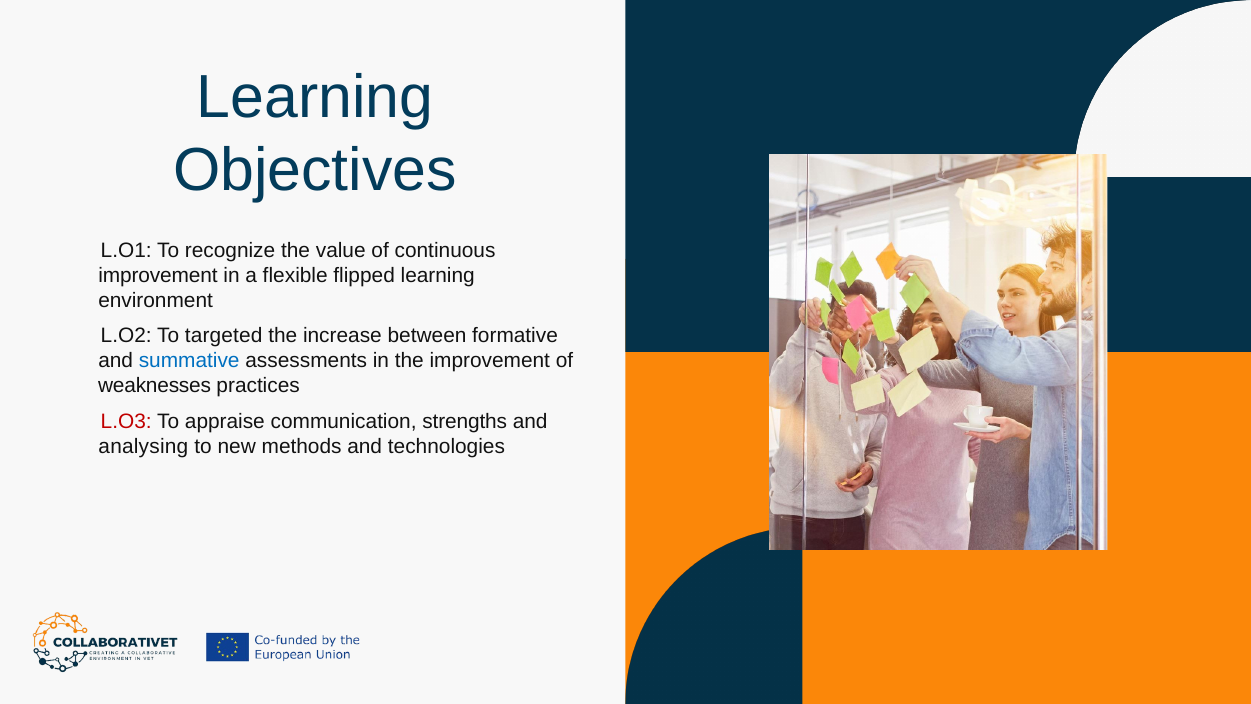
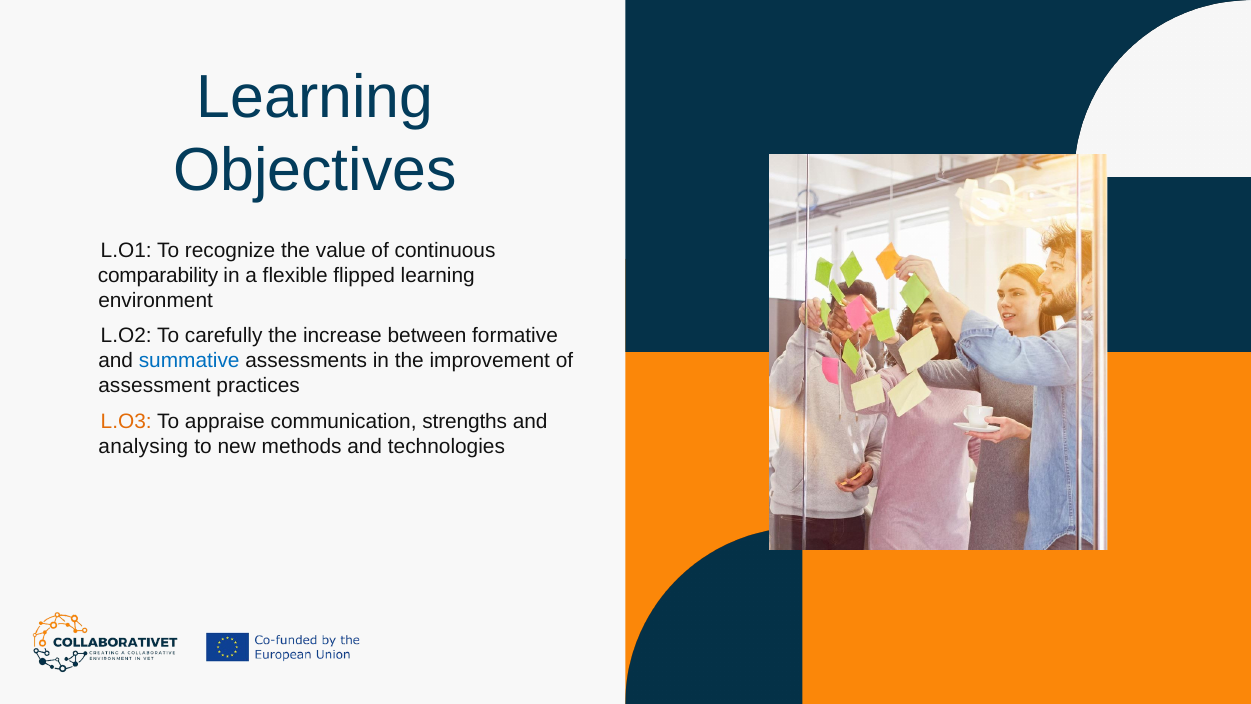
improvement: improvement -> comparability (158, 275)
targeted: targeted -> carefully (224, 336)
weaknesses: weaknesses -> assessment (154, 386)
L.O3 colour: red -> orange (126, 421)
